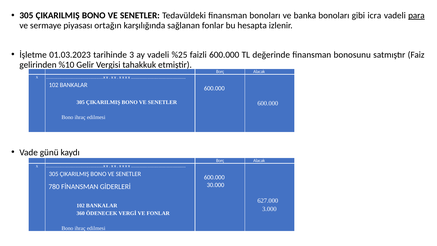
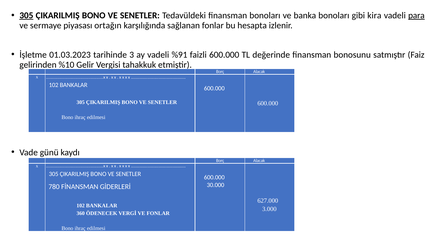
305 underline: none -> present (26, 15)
icra: icra -> kira (374, 15)
%25: %25 -> %91 (179, 55)
